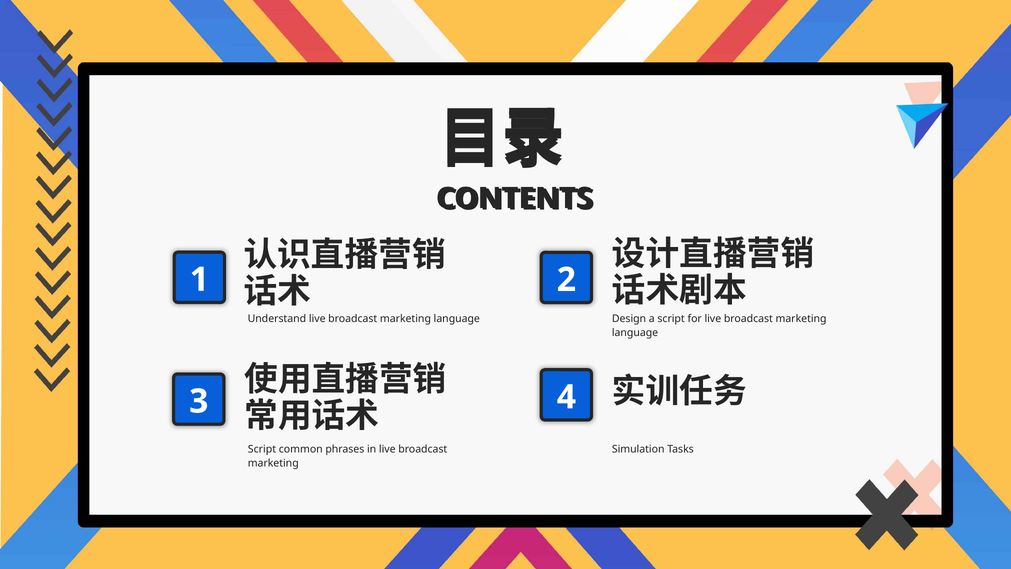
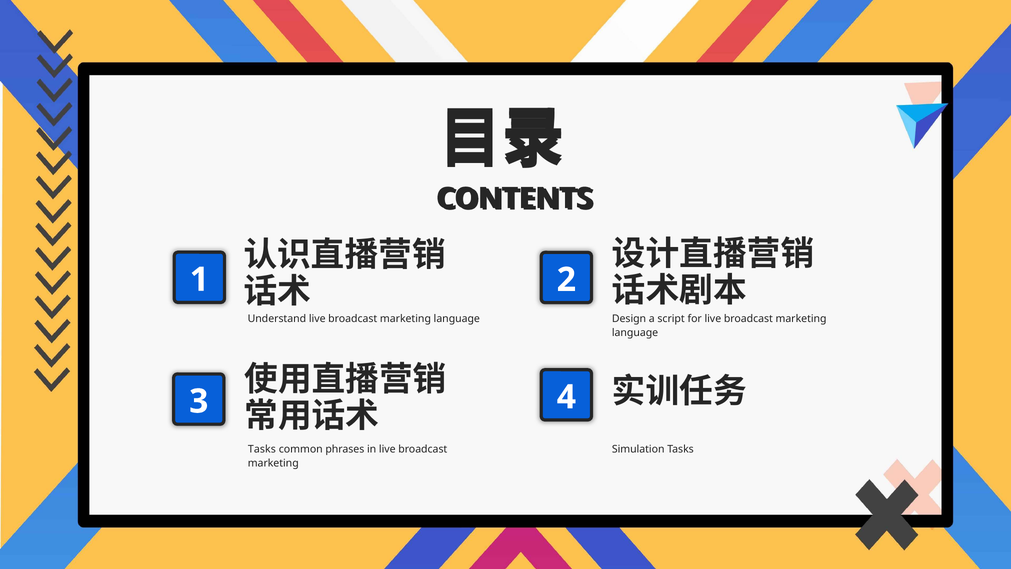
Script: Script -> Tasks (262, 449)
